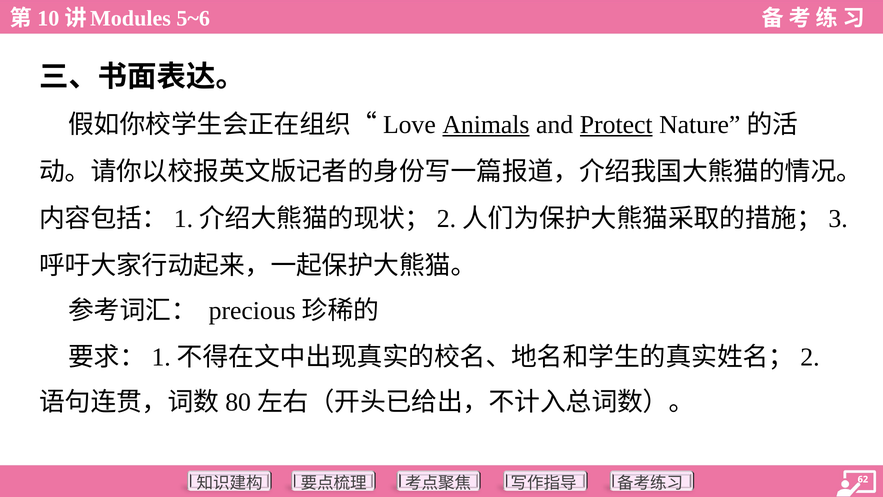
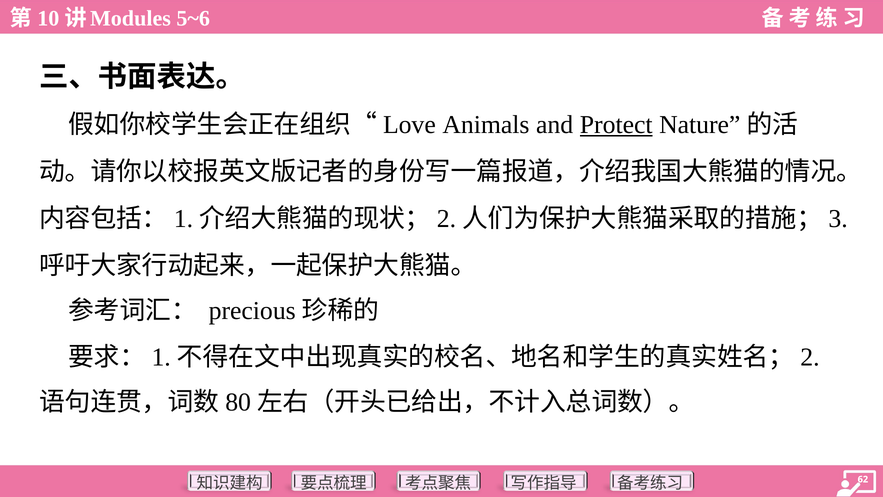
Animals underline: present -> none (486, 125)
